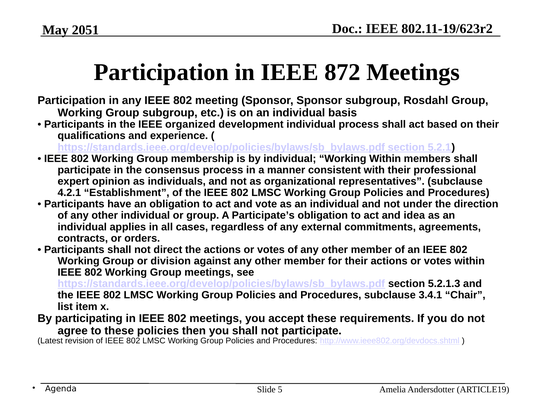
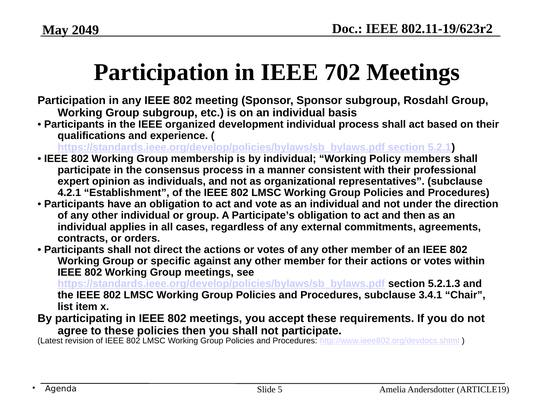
2051: 2051 -> 2049 (85, 30)
872: 872 -> 702 (342, 72)
Working Within: Within -> Policy (385, 159)
and idea: idea -> then (414, 215)
division: division -> specific (171, 261)
